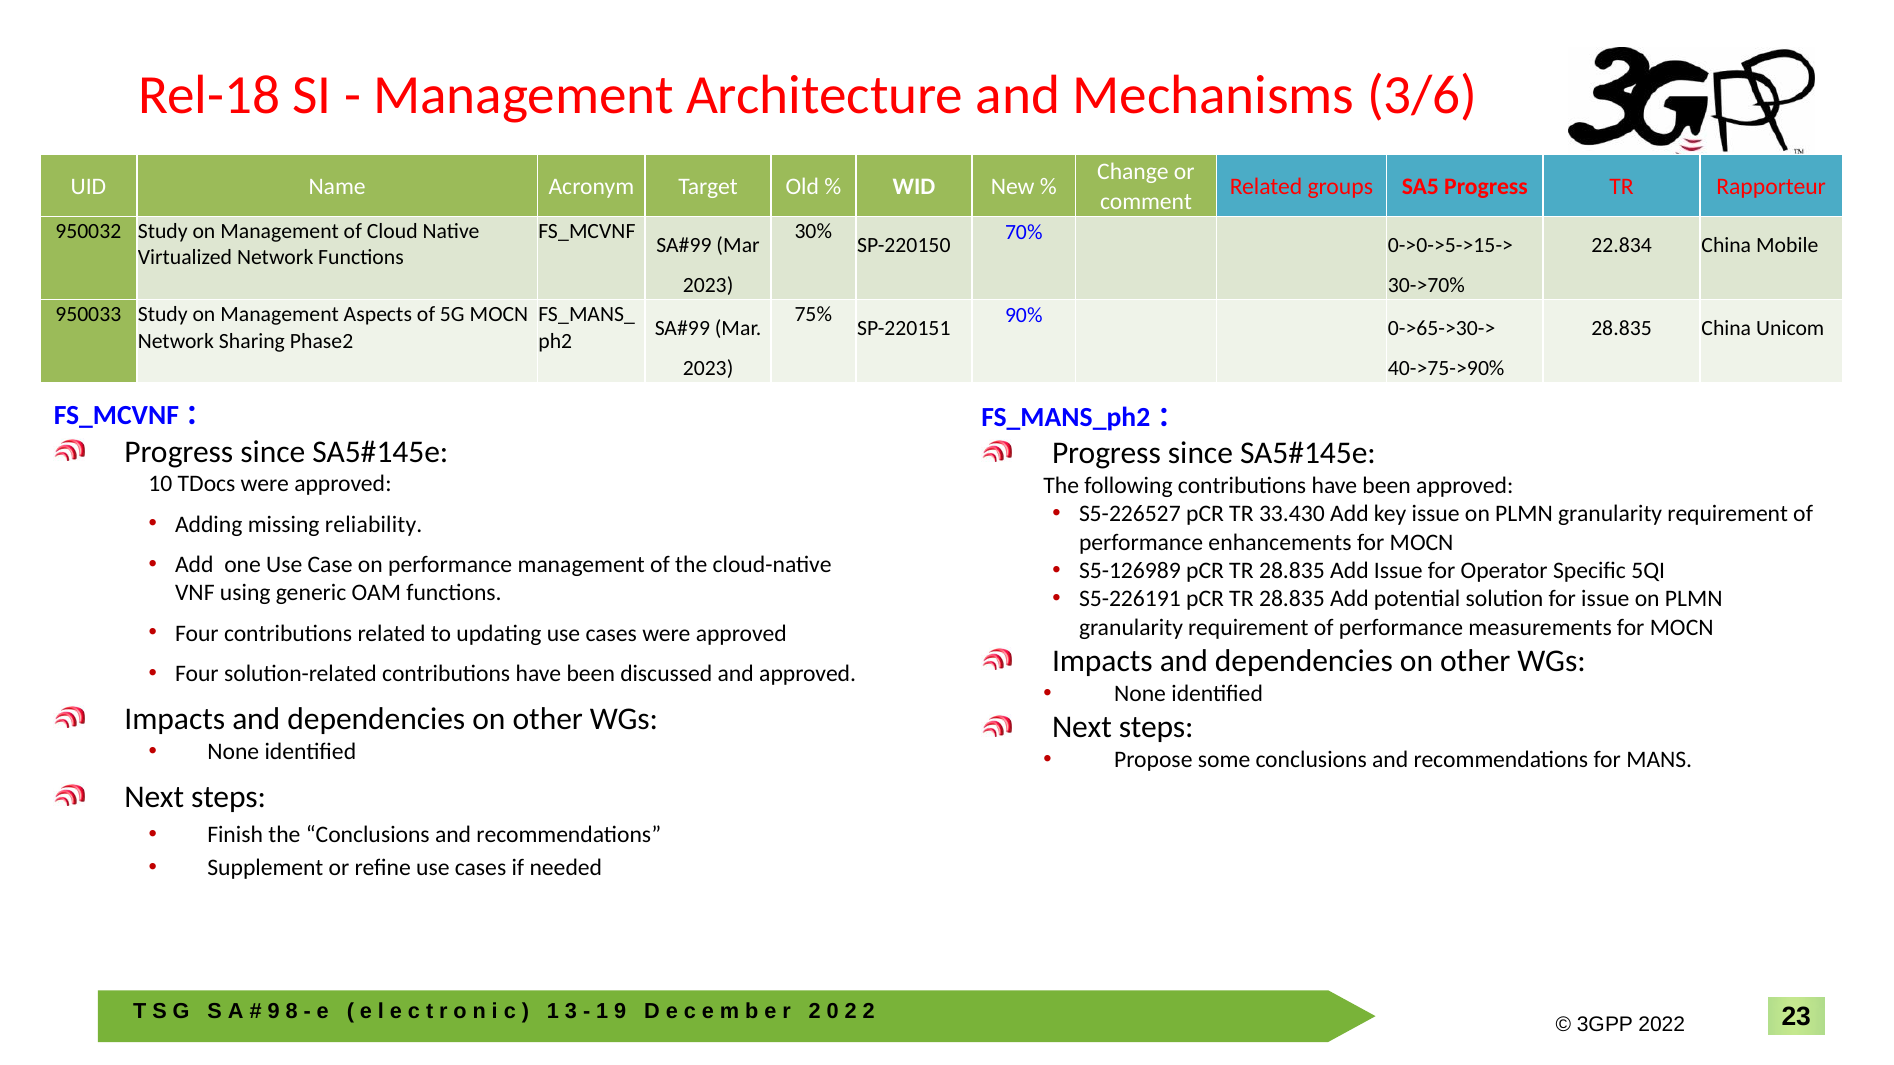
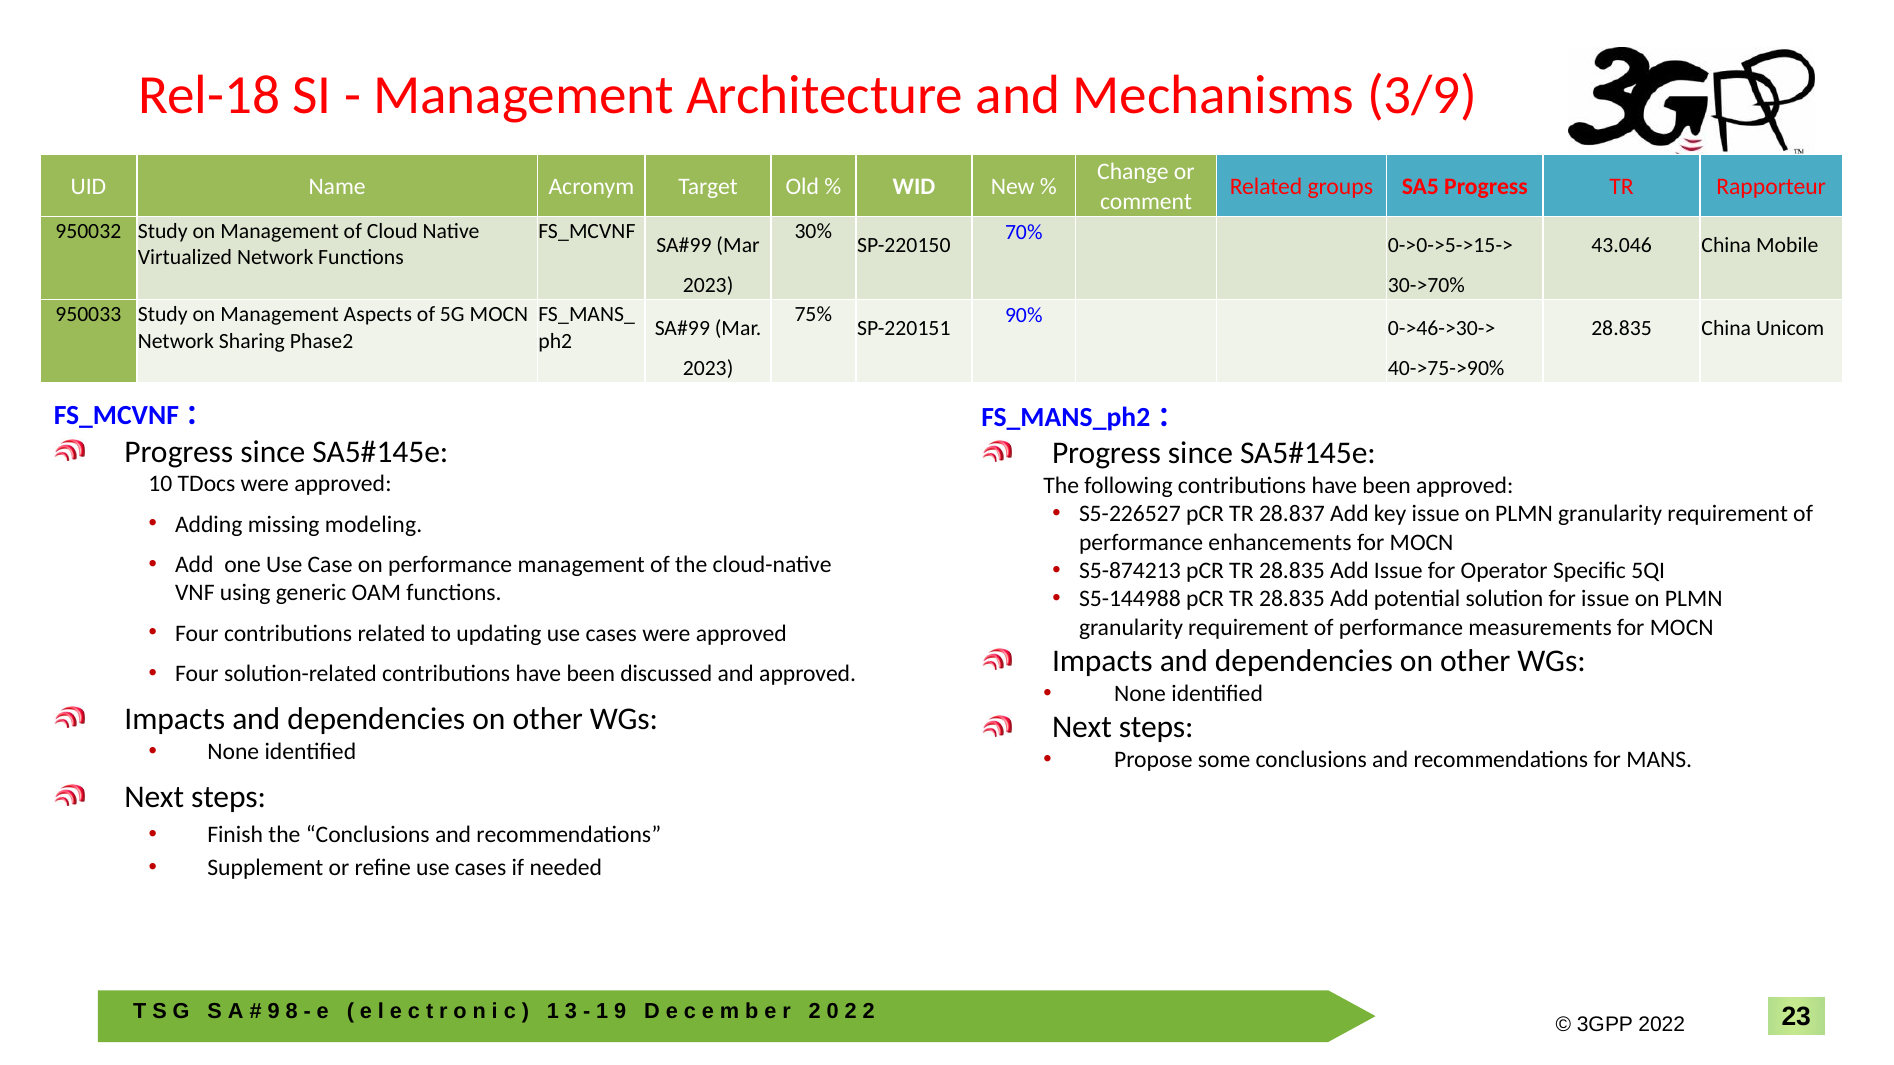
3/6: 3/6 -> 3/9 (1422, 95)
22.834: 22.834 -> 43.046 (1622, 245)
0->65->30->: 0->65->30-> -> 0->46->30-> (1442, 328)
33.430: 33.430 -> 28.837 (1292, 514)
reliability: reliability -> modeling (374, 525)
S5-126989: S5-126989 -> S5-874213 (1130, 571)
S5-226191: S5-226191 -> S5-144988 (1130, 599)
